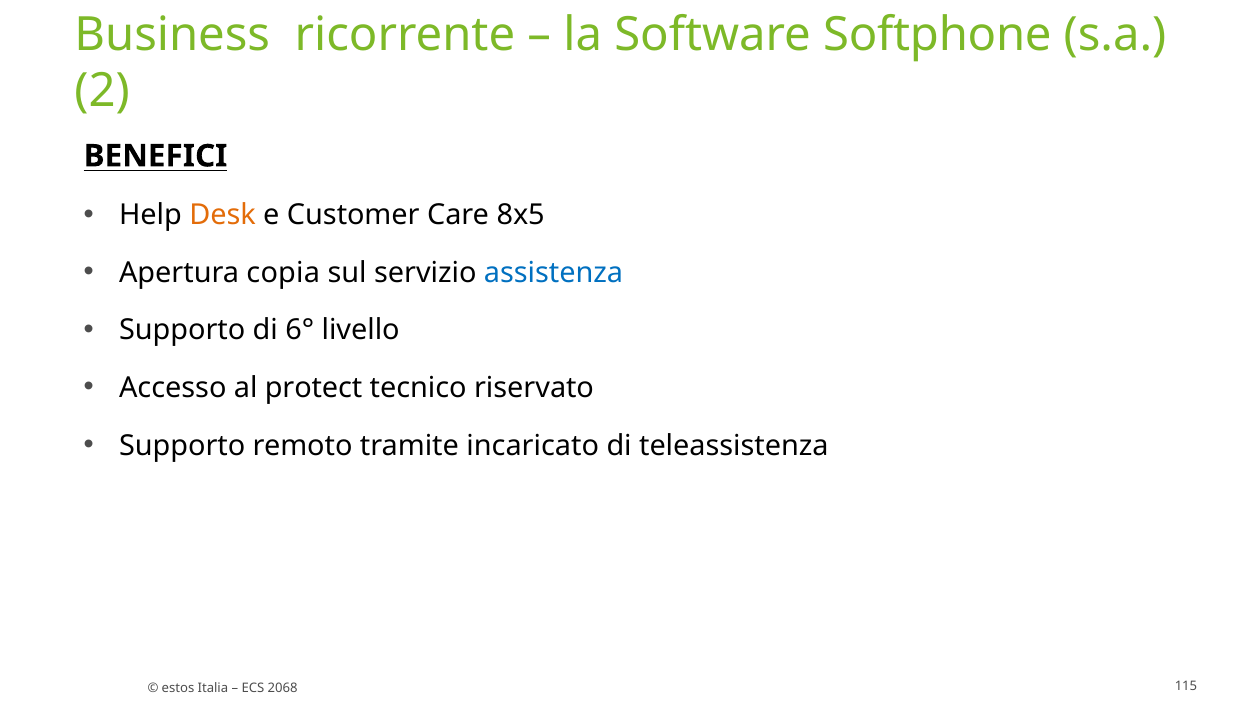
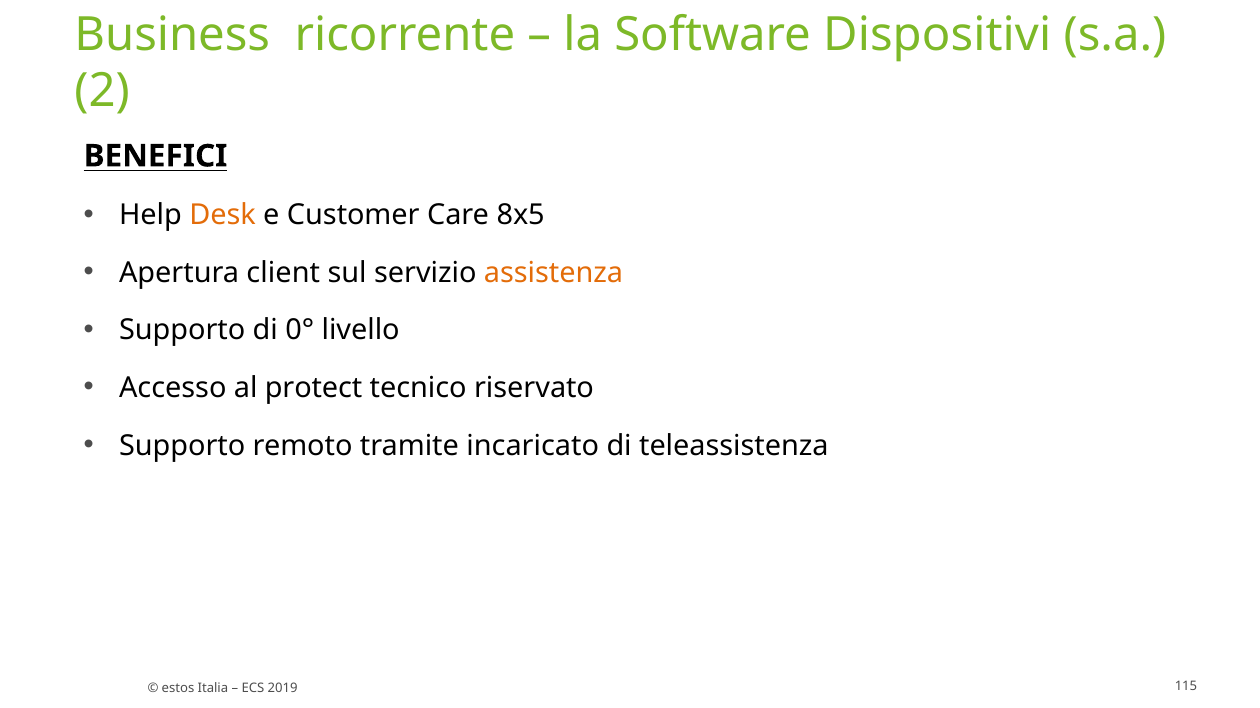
Softphone: Softphone -> Dispositivi (937, 35)
copia: copia -> client (283, 273)
assistenza colour: blue -> orange (554, 273)
6°: 6° -> 0° (300, 331)
2068: 2068 -> 2019 (283, 689)
